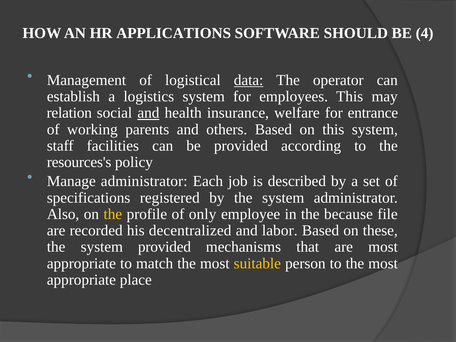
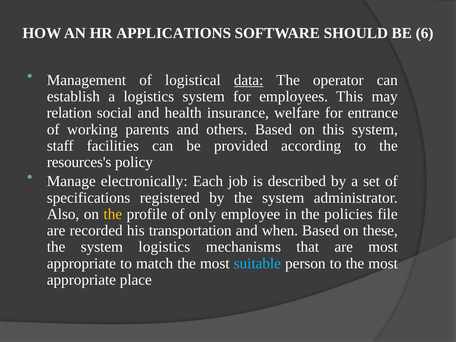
4: 4 -> 6 (425, 33)
and underline: present -> none (148, 113)
Manage administrator: administrator -> electronically (144, 181)
because: because -> policies (348, 214)
decentralized: decentralized -> transportation (190, 231)
labor: labor -> when (280, 231)
system provided: provided -> logistics (164, 247)
suitable colour: yellow -> light blue (257, 263)
